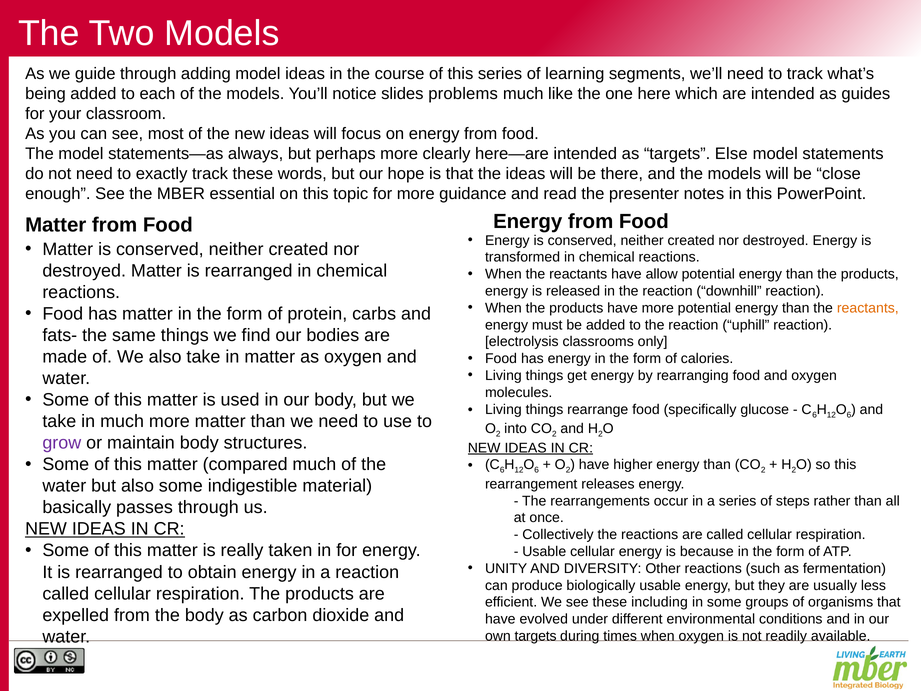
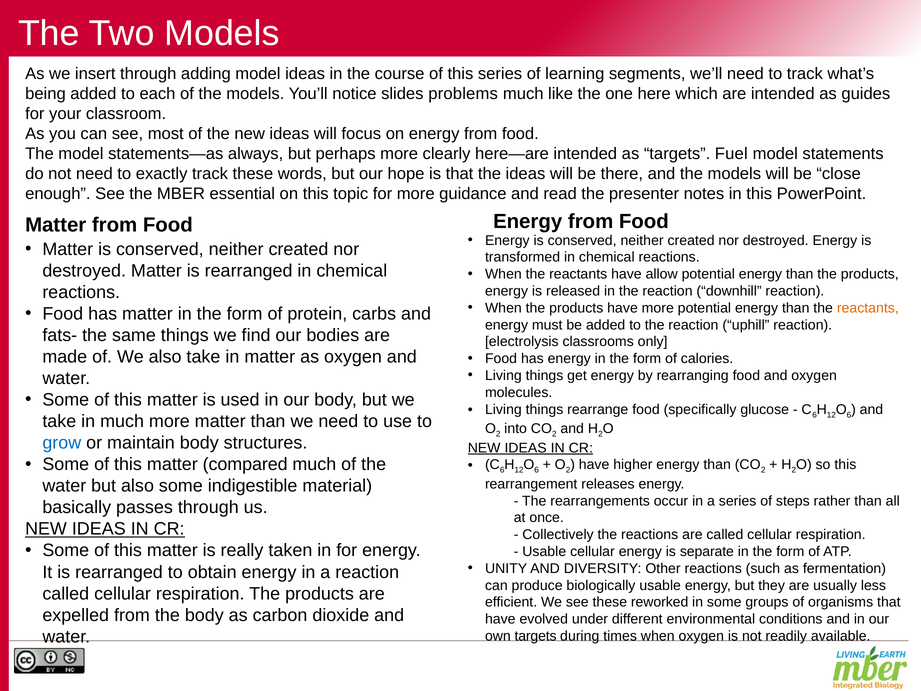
guide: guide -> insert (95, 74)
Else: Else -> Fuel (731, 154)
grow colour: purple -> blue (62, 443)
because: because -> separate (707, 551)
including: including -> reworked (660, 602)
